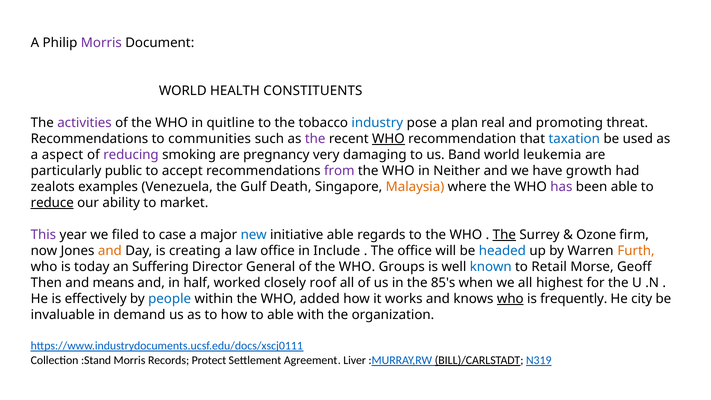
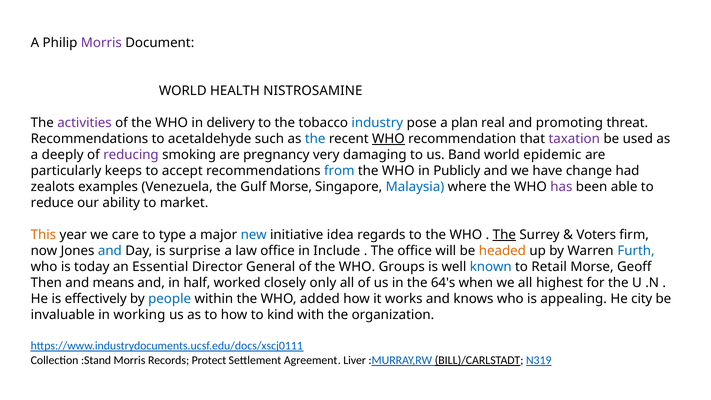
CONSTITUENTS: CONSTITUENTS -> NISTROSAMINE (313, 91)
quitline: quitline -> delivery (231, 123)
communities: communities -> acetaldehyde (210, 139)
the colour: purple -> blue (315, 139)
taxation colour: blue -> purple (574, 139)
aspect: aspect -> deeply (63, 155)
leukemia: leukemia -> epidemic (552, 155)
public: public -> keeps (123, 171)
from colour: purple -> blue (339, 171)
Neither: Neither -> Publicly (457, 171)
growth: growth -> change (589, 171)
Gulf Death: Death -> Morse (291, 187)
Malaysia colour: orange -> blue (415, 187)
reduce underline: present -> none (52, 203)
This colour: purple -> orange (43, 235)
filed: filed -> care (125, 235)
case: case -> type (172, 235)
initiative able: able -> idea (340, 235)
Ozone: Ozone -> Voters (596, 235)
and colour: orange -> blue (110, 251)
creating: creating -> surprise (195, 251)
headed colour: blue -> orange (502, 251)
Furth colour: orange -> blue (636, 251)
Suffering: Suffering -> Essential (160, 267)
roof: roof -> only (323, 283)
85's: 85's -> 64's (443, 283)
who underline: present -> none (510, 299)
frequently: frequently -> appealing (574, 299)
demand: demand -> working (139, 315)
to able: able -> kind (281, 315)
